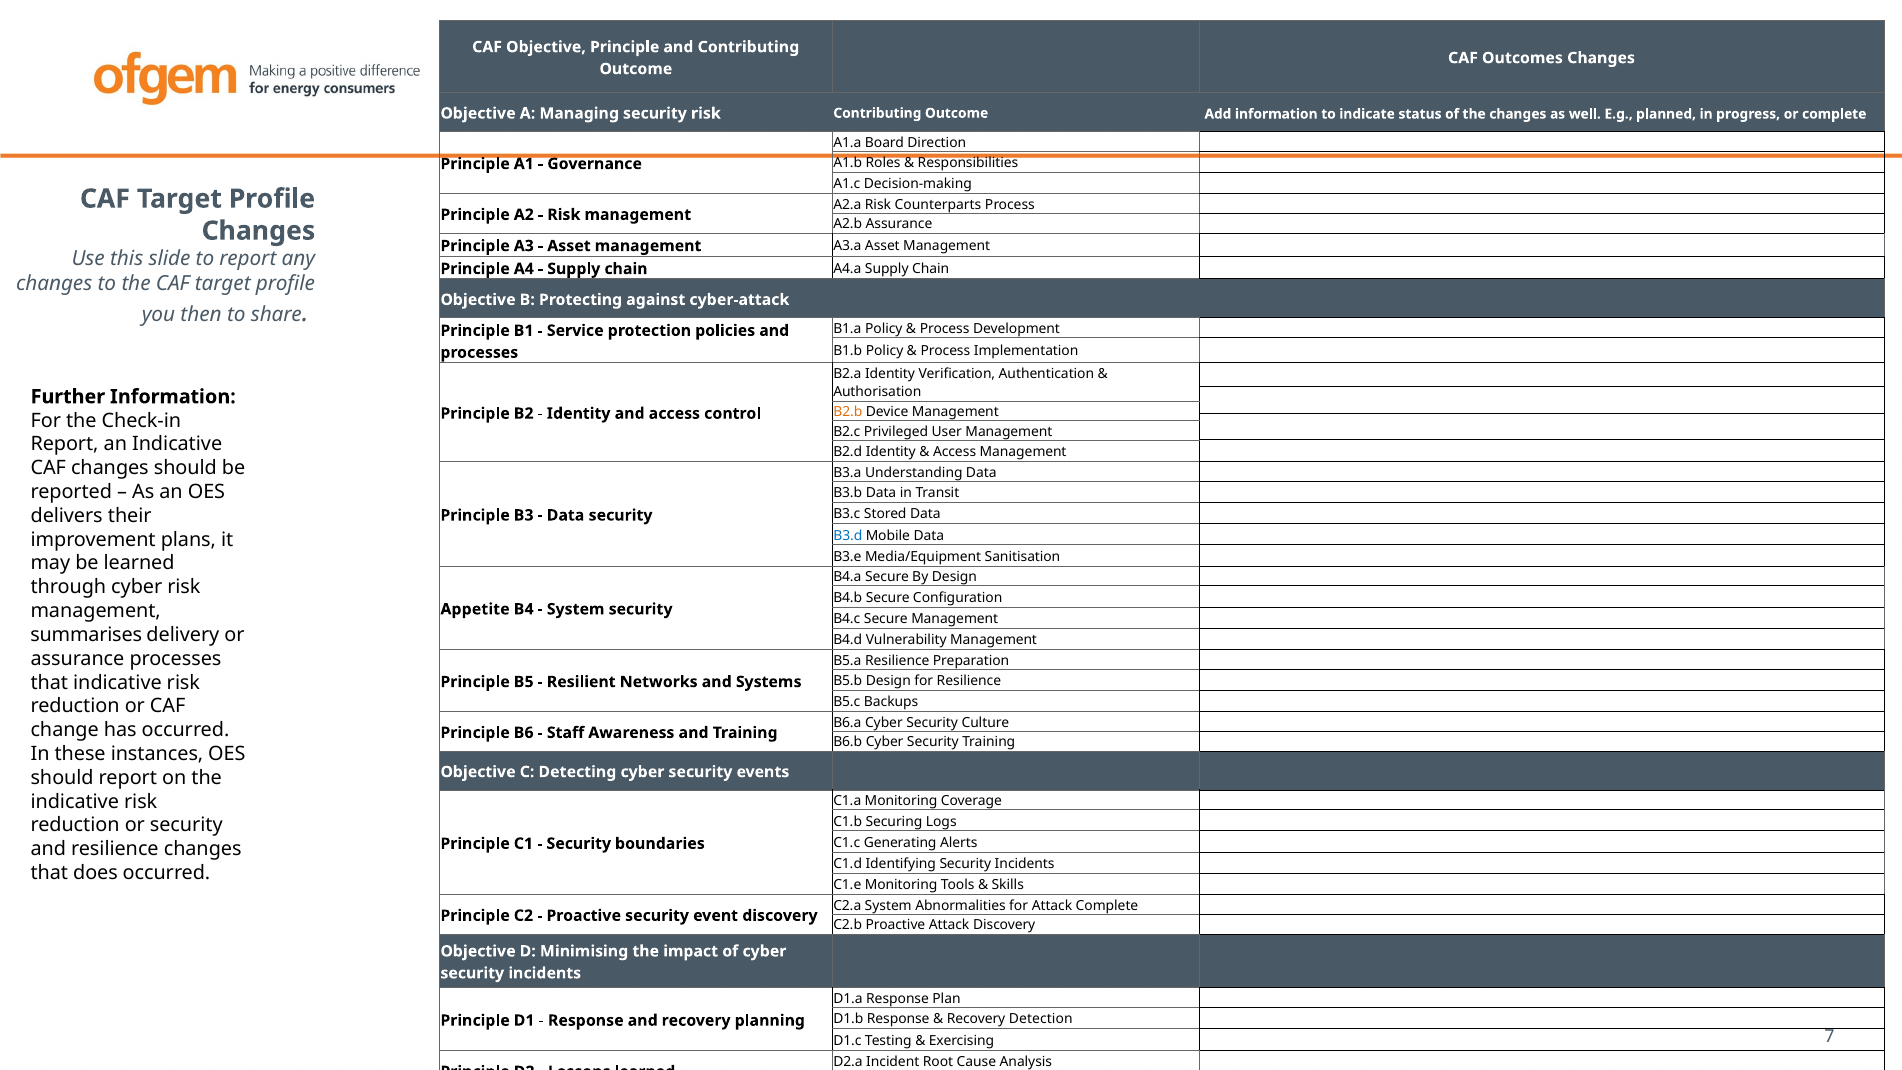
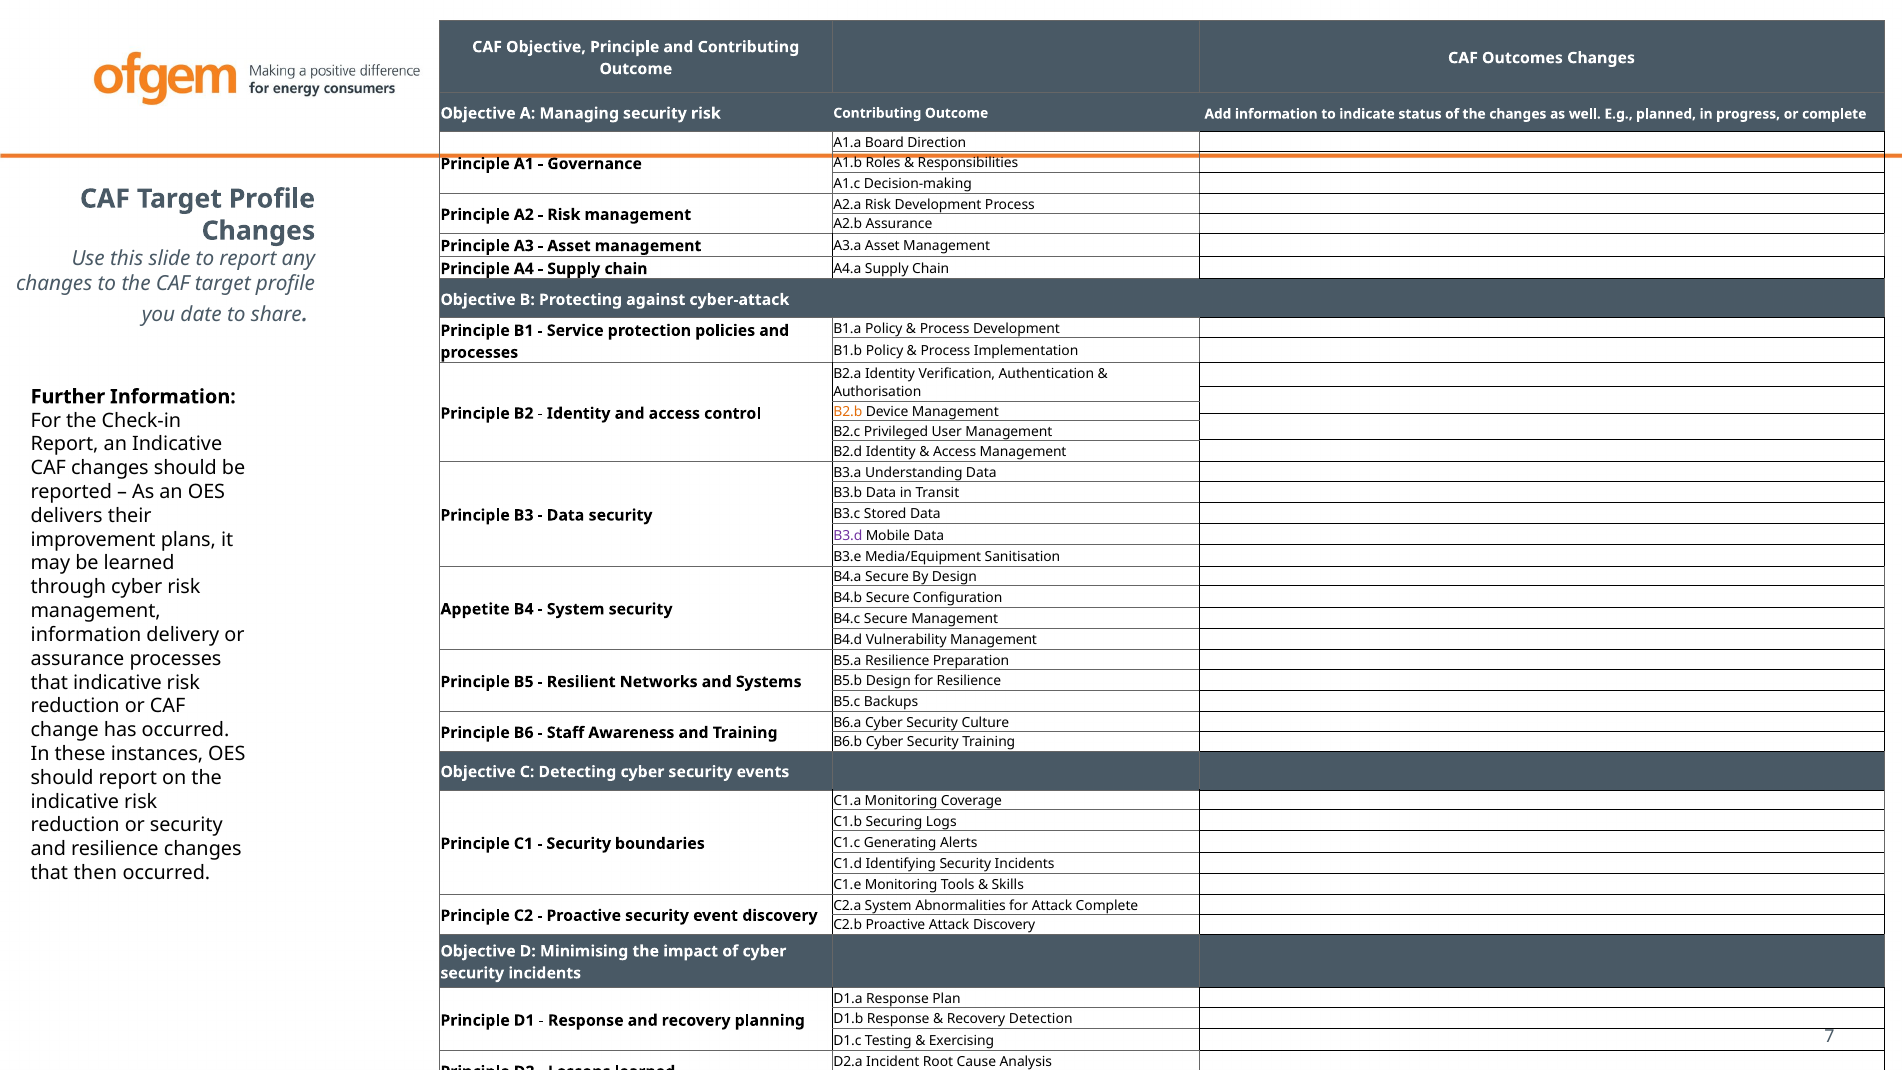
Risk Counterparts: Counterparts -> Development (938, 205)
then: then -> date (201, 315)
B3.d colour: blue -> purple (848, 536)
summarises: summarises -> information (86, 635)
does: does -> then (95, 873)
